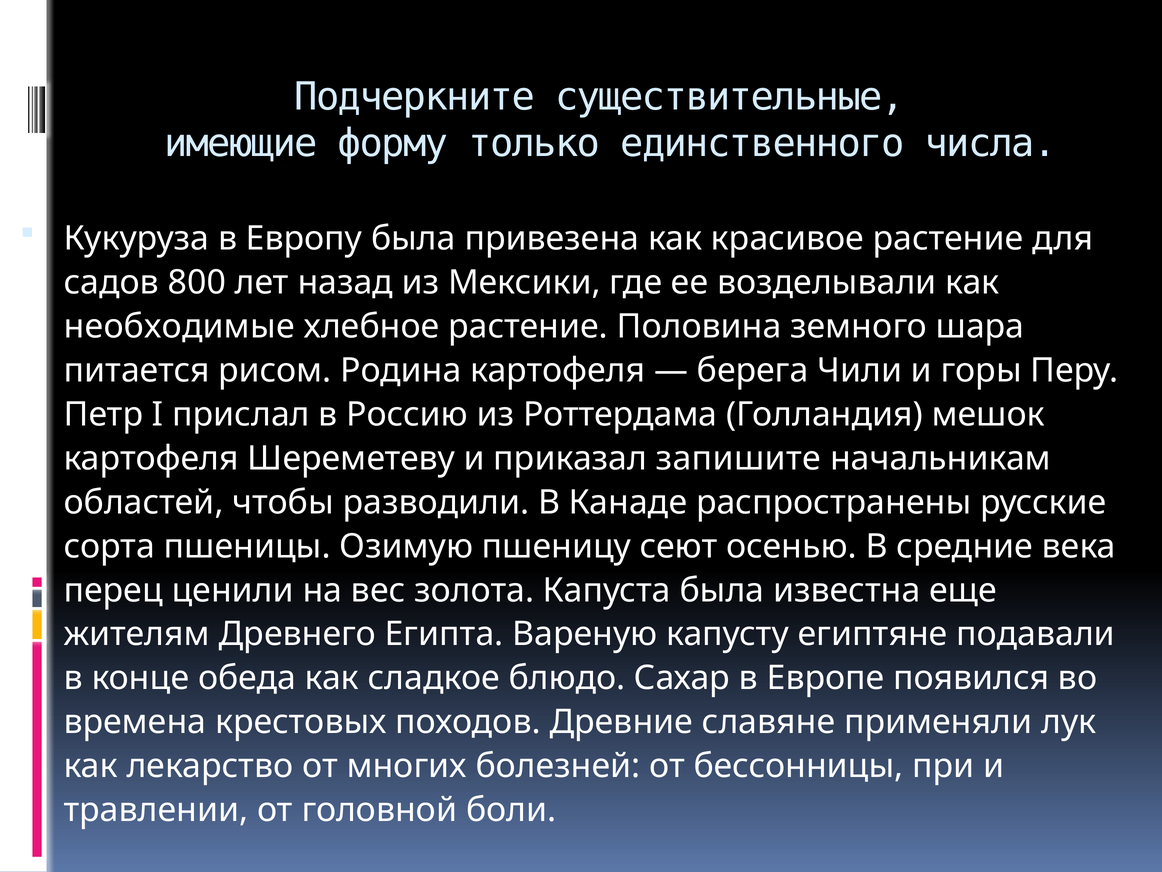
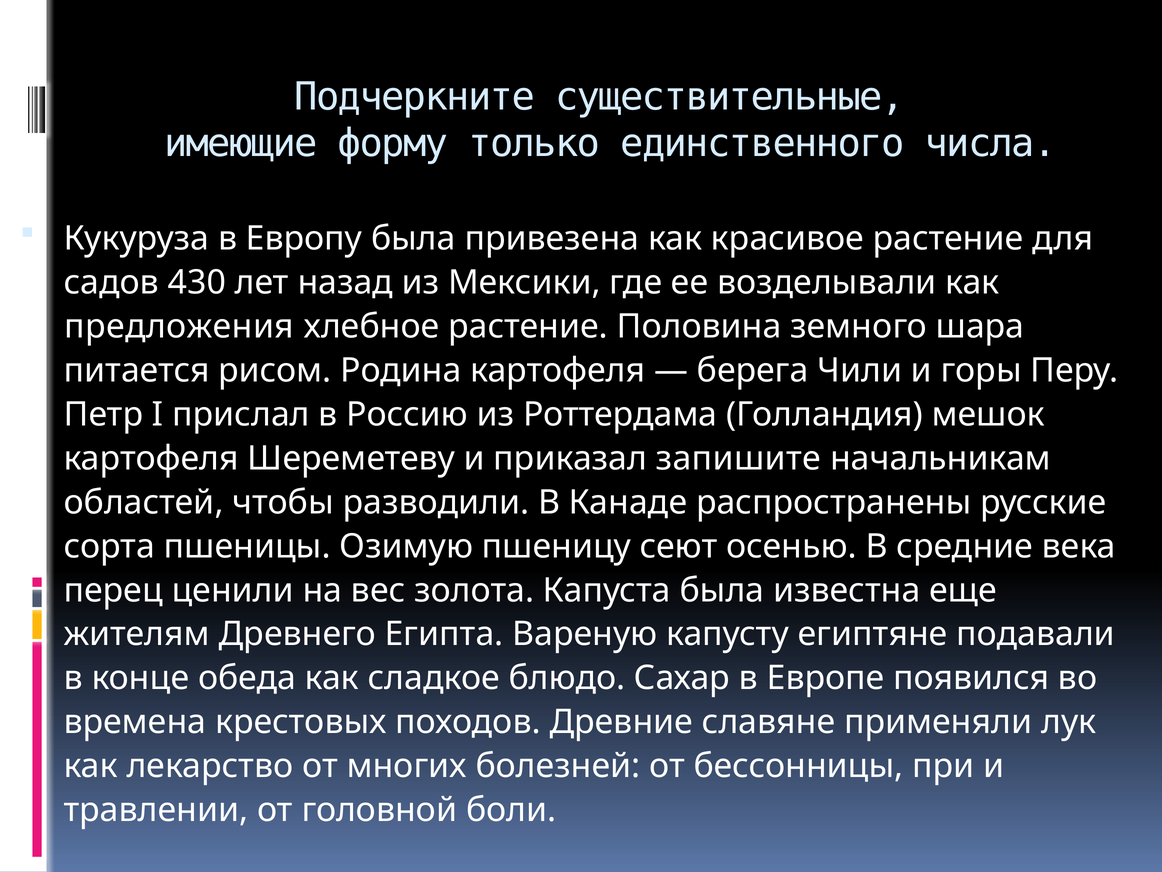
800: 800 -> 430 (197, 283)
необходимые: необходимые -> предложения (179, 326)
